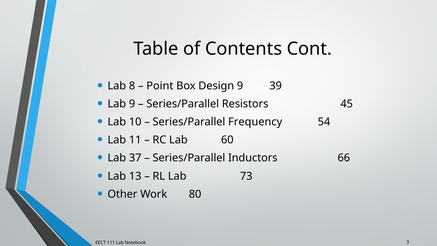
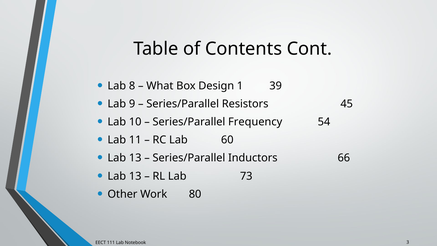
Point: Point -> What (160, 86)
Design 9: 9 -> 1 (240, 86)
37: 37 -> 13 (135, 158)
